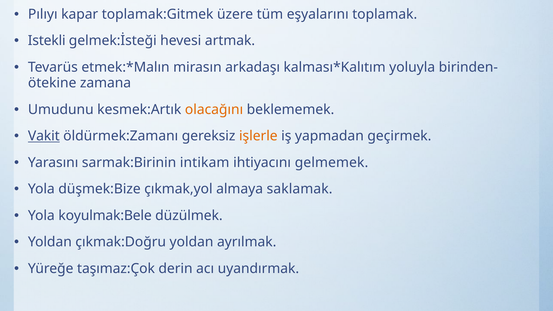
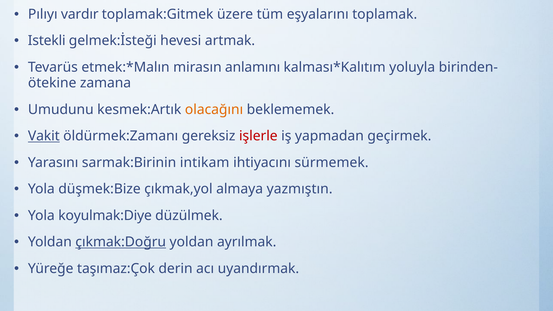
kapar: kapar -> vardır (80, 14)
arkadaşı: arkadaşı -> anlamını (253, 67)
işlerle colour: orange -> red (258, 136)
gelmemek: gelmemek -> sürmemek (332, 163)
saklamak: saklamak -> yazmıştın (300, 189)
koyulmak:Bele: koyulmak:Bele -> koyulmak:Diye (105, 216)
çıkmak:Doğru underline: none -> present (121, 242)
